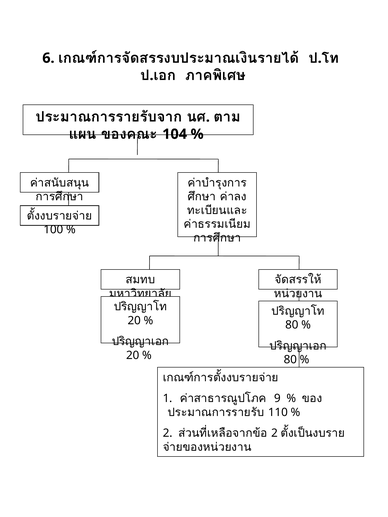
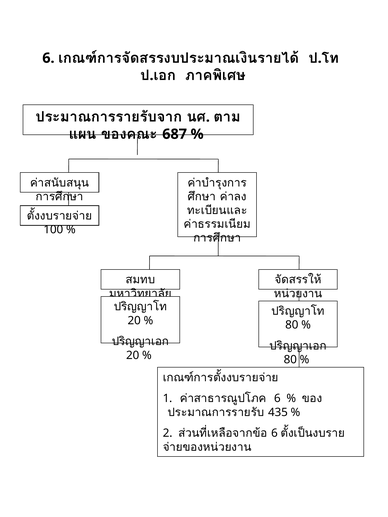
104: 104 -> 687 (175, 134)
9: 9 -> 6 (277, 399)
110: 110 -> 435 (278, 412)
2: 2 -> 6 (274, 433)
